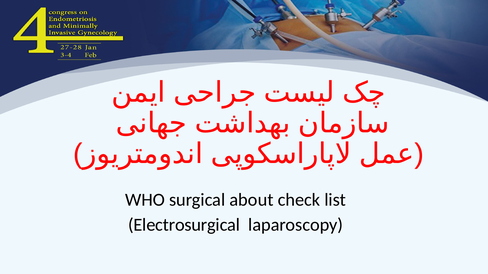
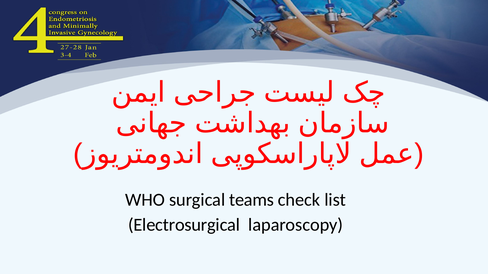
about: about -> teams (252, 200)
